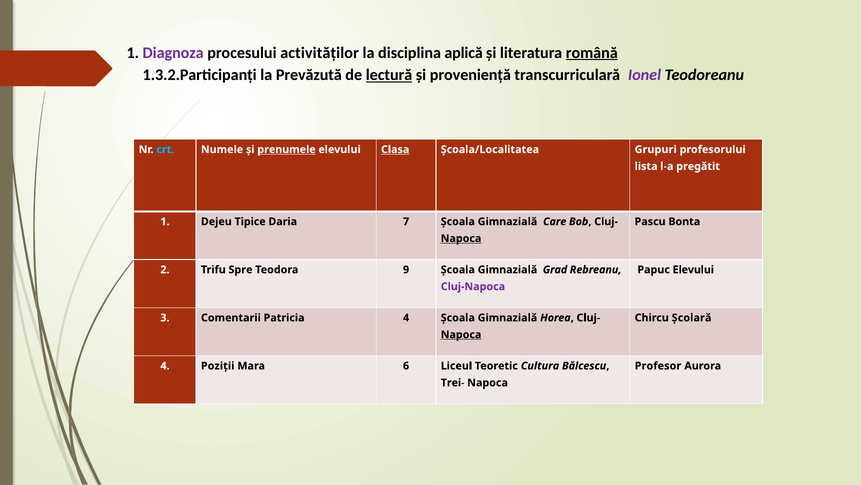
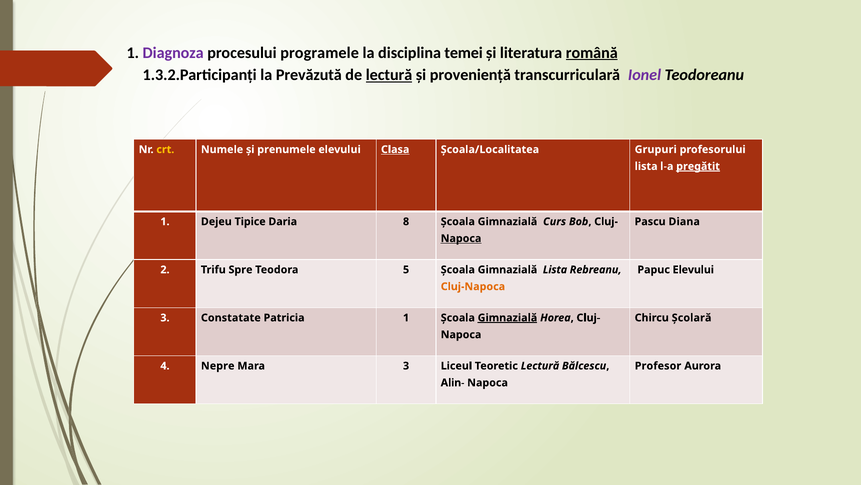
activităților: activităților -> programele (320, 53)
aplică: aplică -> temei (464, 53)
crt colour: light blue -> yellow (165, 149)
prenumele underline: present -> none (286, 149)
pregătit underline: none -> present (698, 166)
7: 7 -> 8 (406, 221)
Care: Care -> Curs (555, 221)
Bonta: Bonta -> Diana (684, 221)
9: 9 -> 5 (406, 269)
Gimnazială Grad: Grad -> Lista (555, 269)
Cluj-Napoca colour: purple -> orange (473, 286)
Comentarii: Comentarii -> Constatate (231, 317)
Patricia 4: 4 -> 1 (406, 317)
Gimnazială underline: none -> present (507, 317)
Napoca underline: present -> none (461, 334)
Poziții: Poziții -> Nepre (218, 365)
Mara 6: 6 -> 3 (406, 365)
Teoretic Cultura: Cultura -> Lectură (540, 365)
Trei-: Trei- -> Alin- (453, 382)
